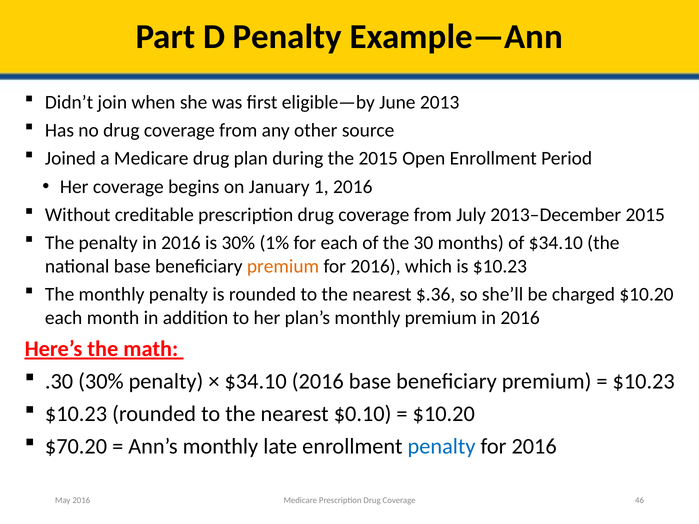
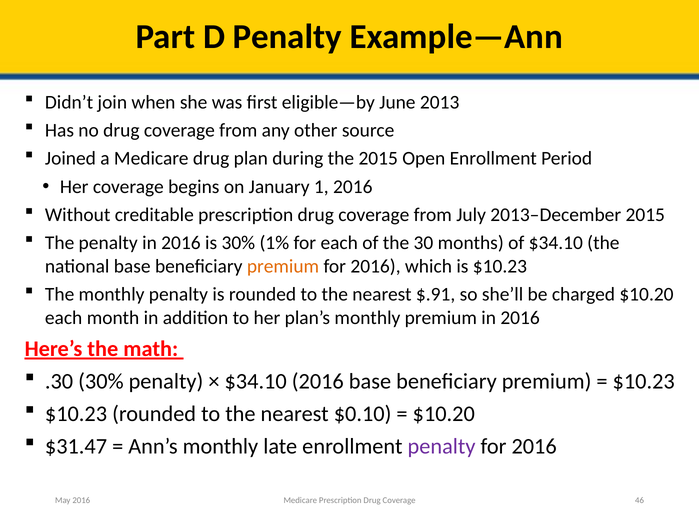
$.36: $.36 -> $.91 (436, 295)
$70.20: $70.20 -> $31.47 (76, 447)
penalty colour: blue -> purple (442, 447)
